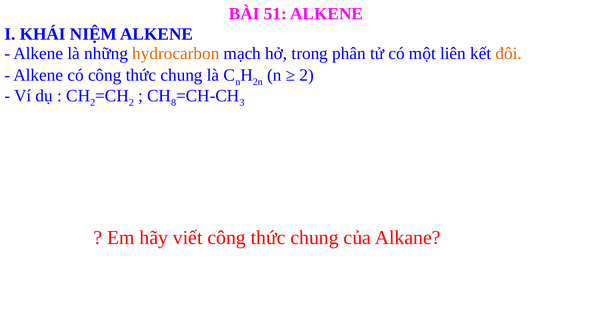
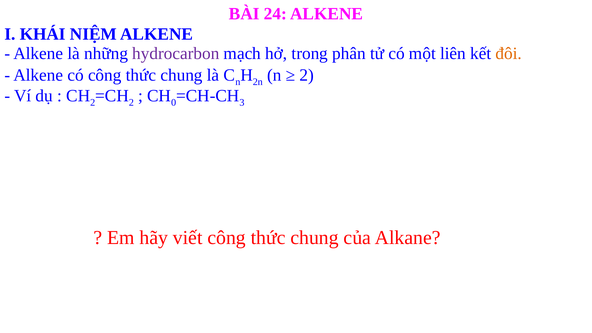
51: 51 -> 24 (275, 14)
hydrocarbon colour: orange -> purple (176, 54)
8: 8 -> 0 (174, 103)
